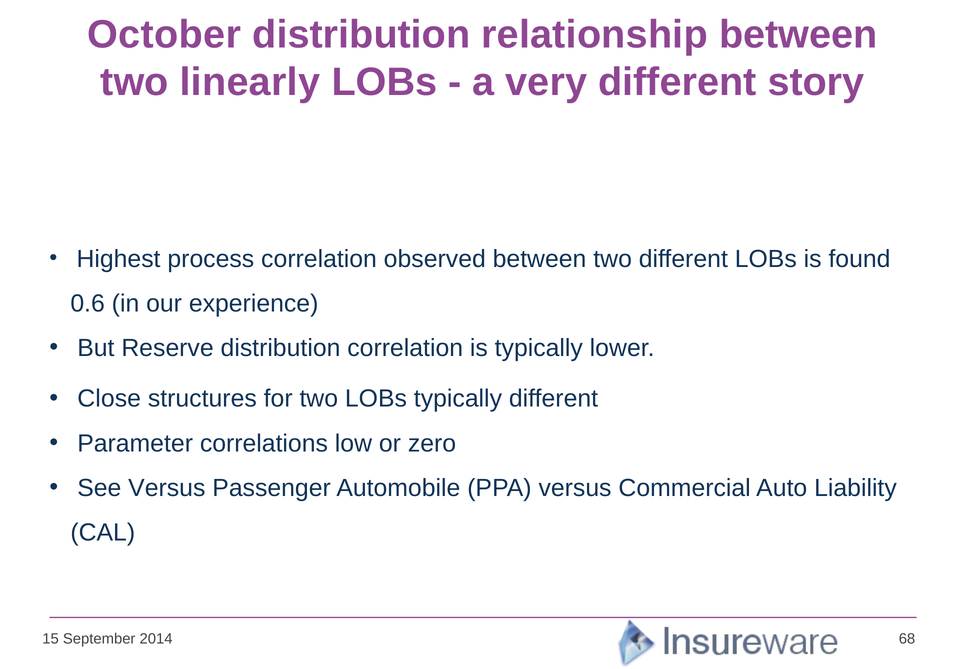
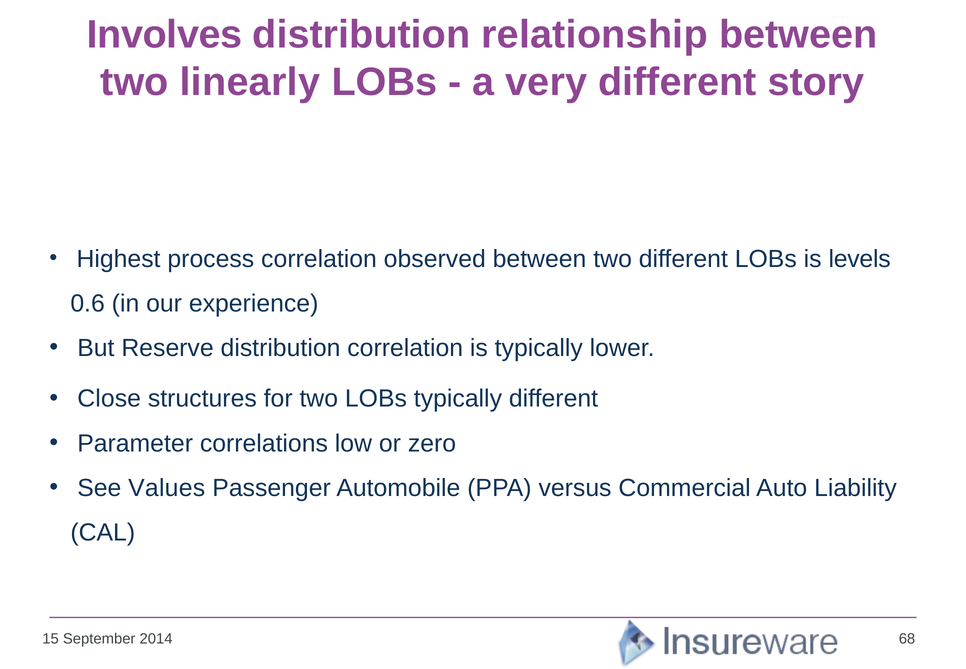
October: October -> Involves (165, 35)
found: found -> levels (860, 259)
See Versus: Versus -> Values (167, 488)
